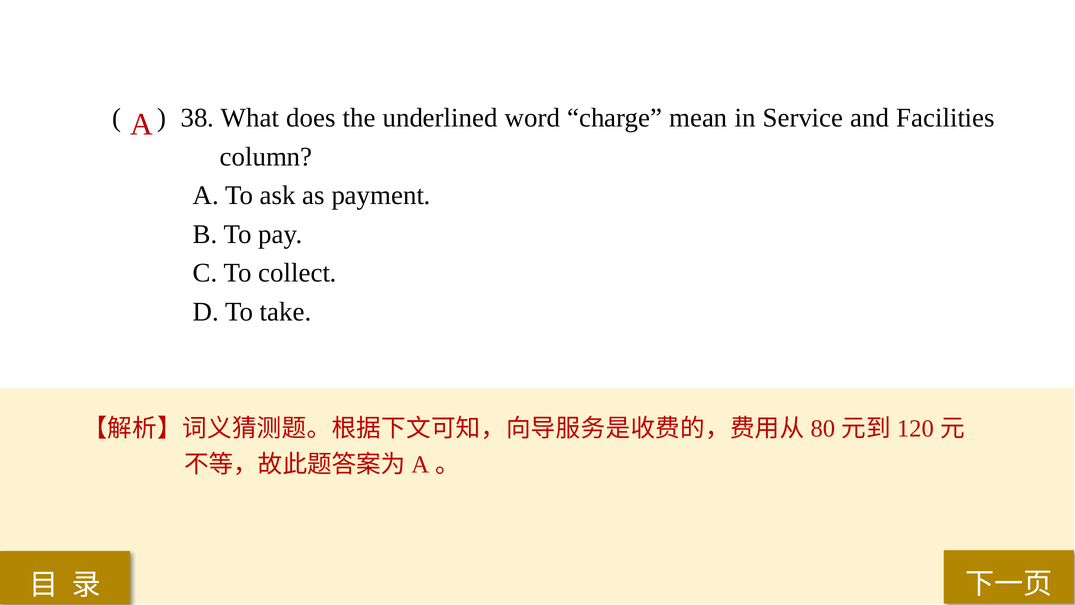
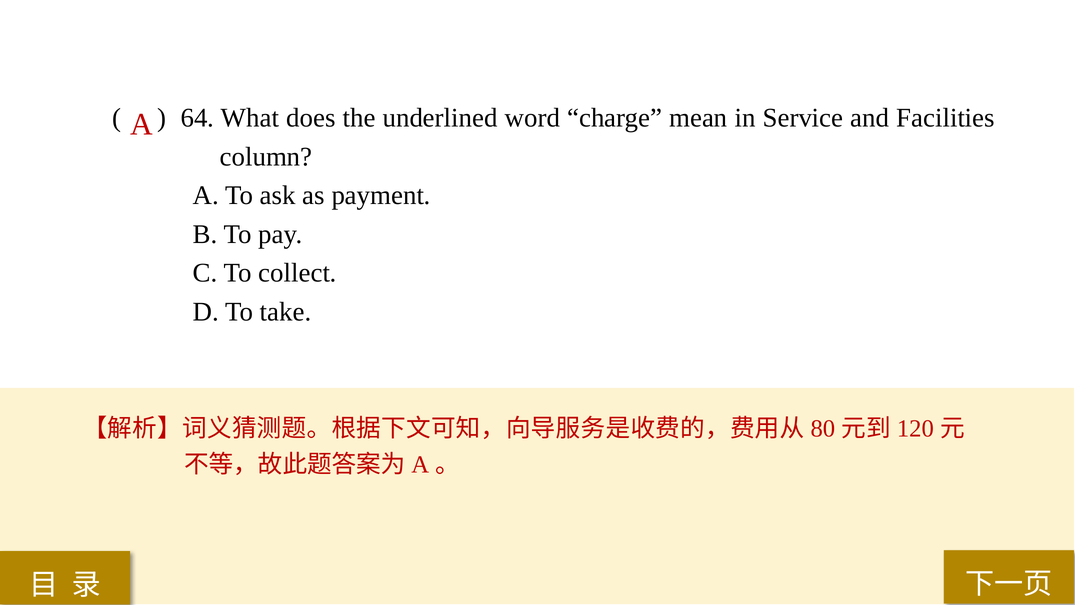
38: 38 -> 64 (197, 118)
